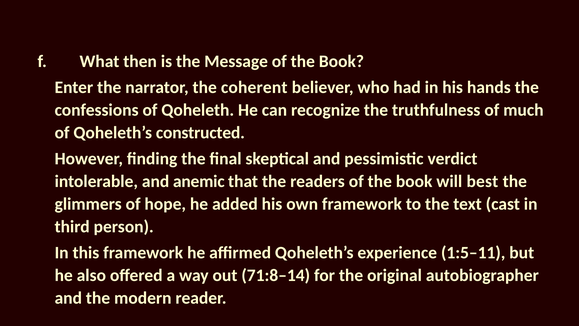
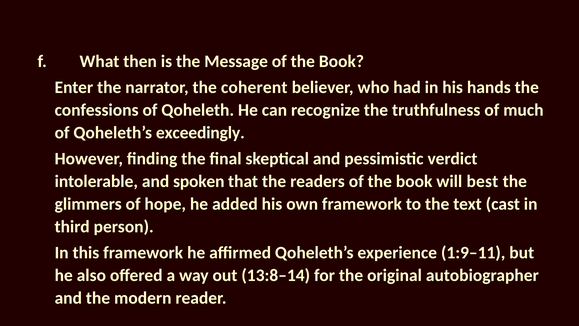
constructed: constructed -> exceedingly (200, 133)
anemic: anemic -> spoken (199, 181)
1:5–11: 1:5–11 -> 1:9–11 (473, 253)
71:8–14: 71:8–14 -> 13:8–14 (276, 275)
